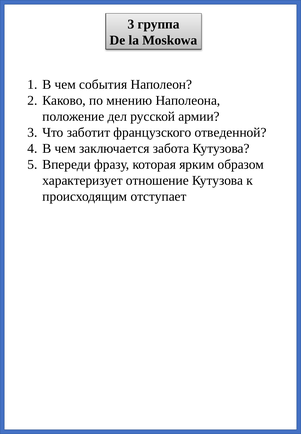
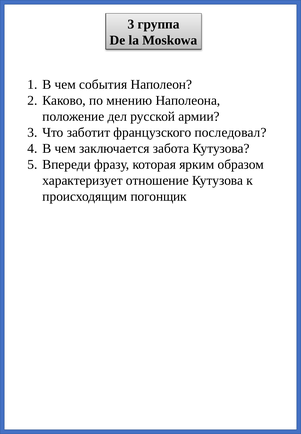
отведенной: отведенной -> последовал (231, 133)
отступает: отступает -> погонщик (159, 197)
